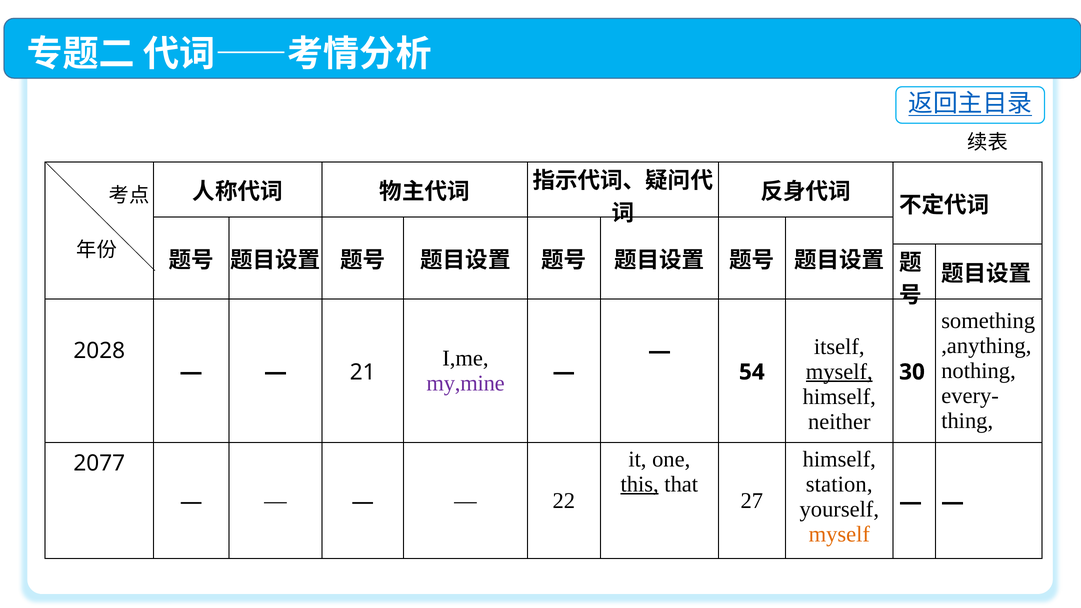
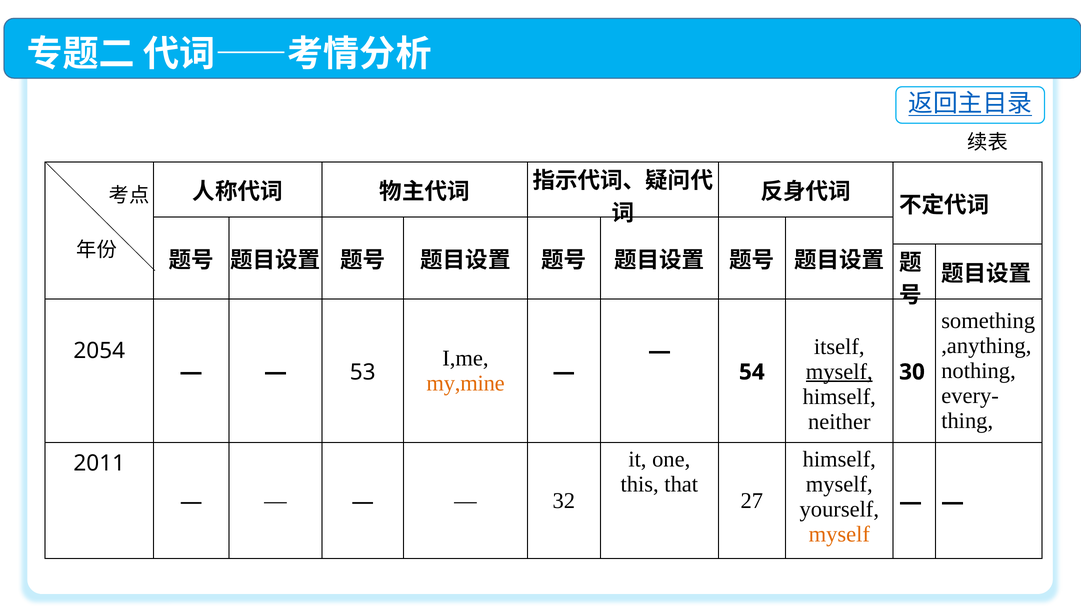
2028: 2028 -> 2054 (99, 351)
21: 21 -> 53 (363, 372)
my,mine colour: purple -> orange (466, 383)
2077: 2077 -> 2011 (99, 463)
this underline: present -> none (640, 484)
station: station -> myself (839, 484)
22: 22 -> 32 (564, 501)
